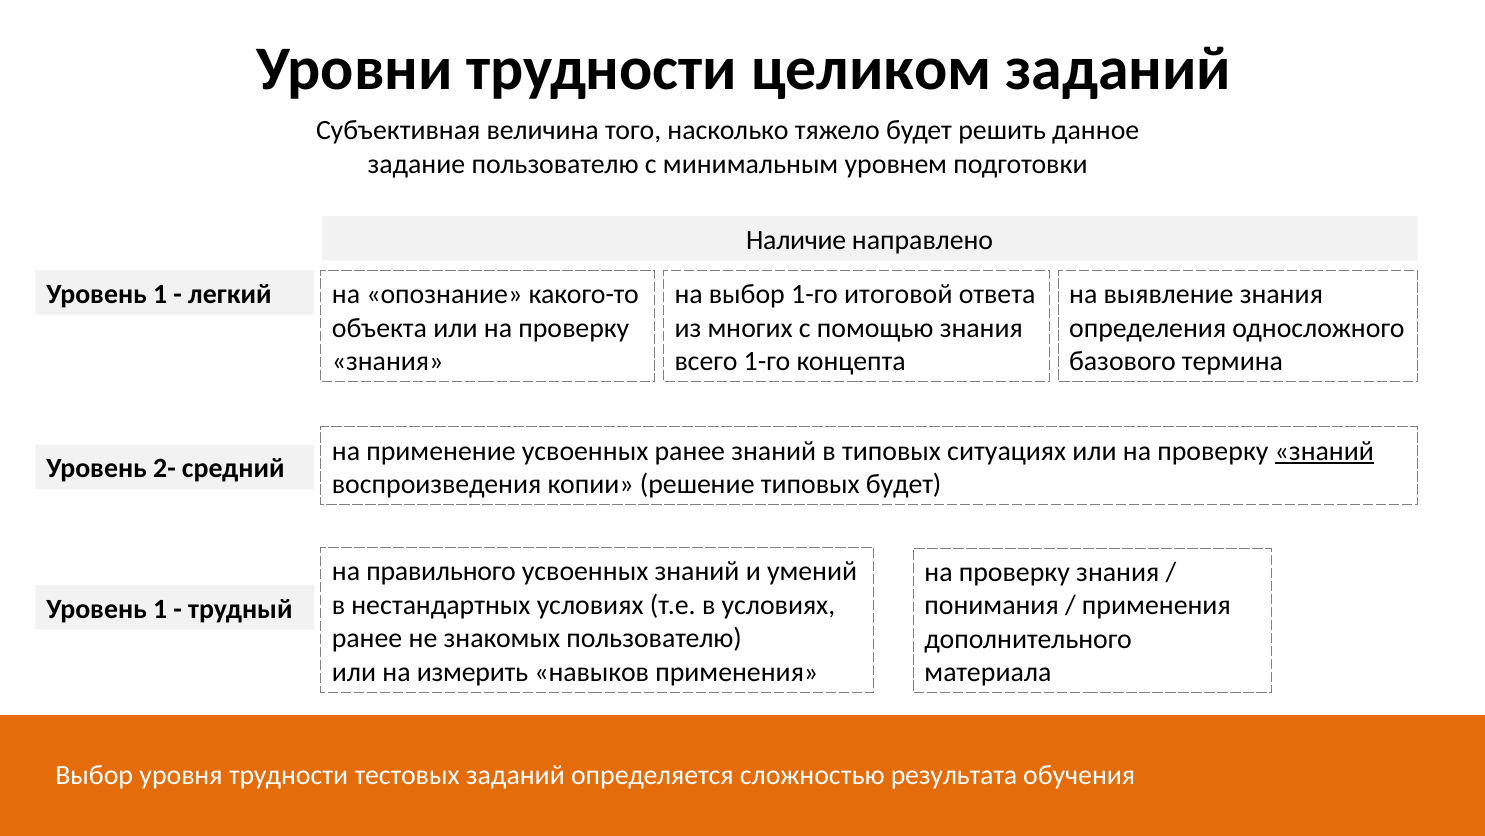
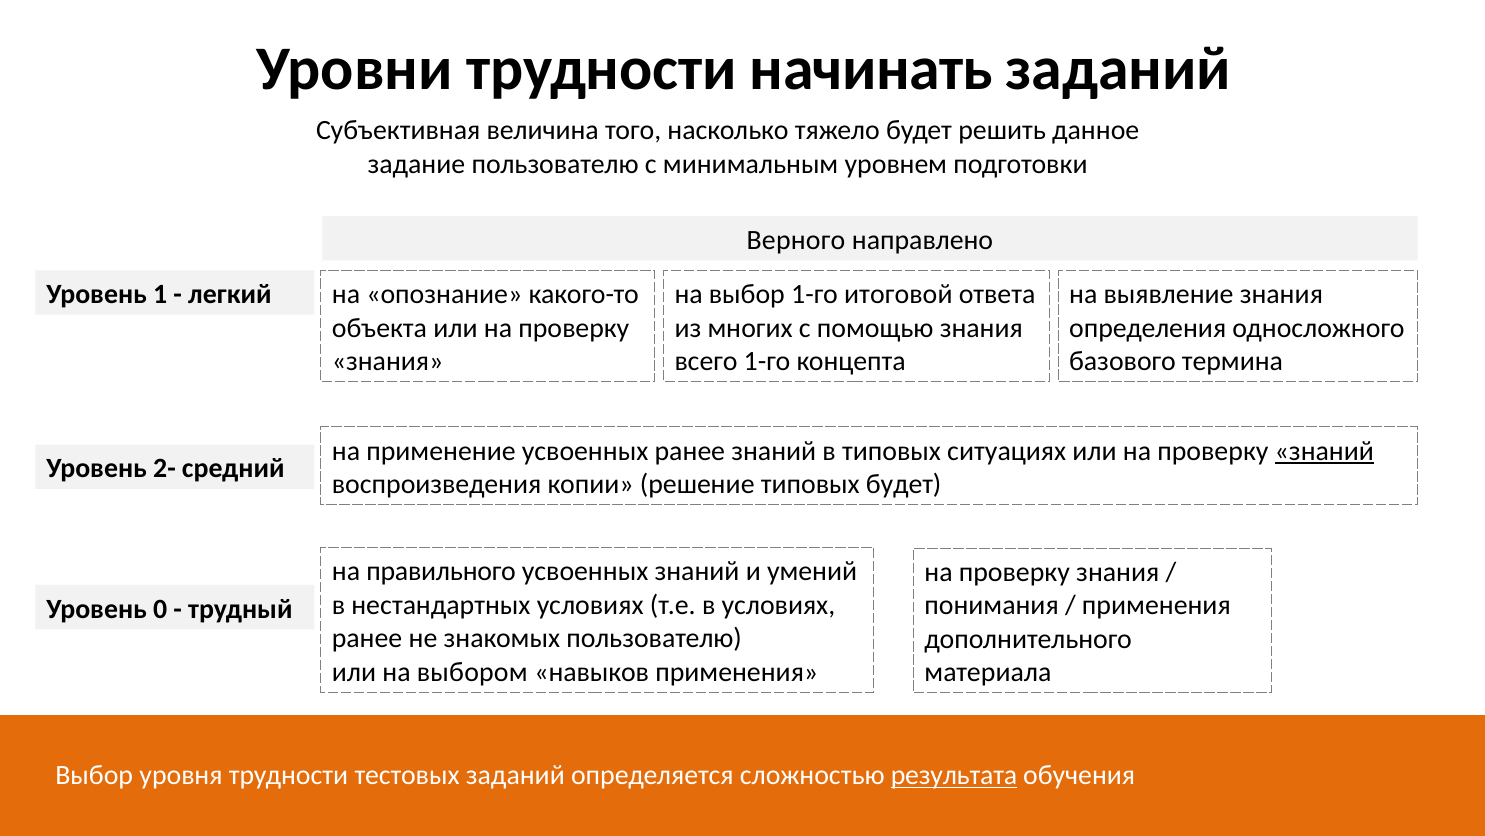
целиком: целиком -> начинать (872, 69)
Наличие: Наличие -> Верного (796, 240)
1: 1 -> 0 (160, 609)
измерить: измерить -> выбором (472, 671)
результата underline: none -> present (954, 775)
